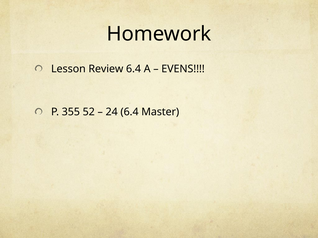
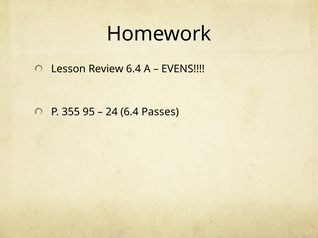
52: 52 -> 95 (89, 112)
Master: Master -> Passes (160, 112)
